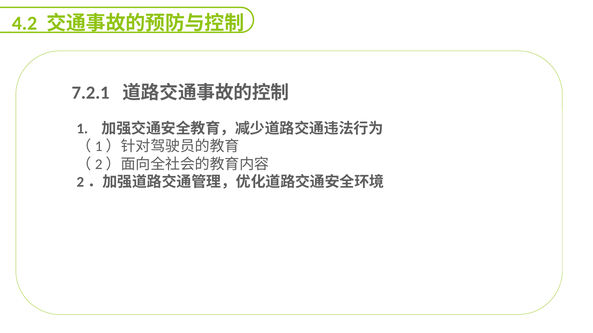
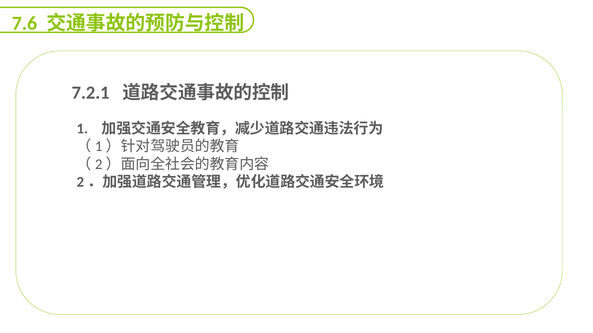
4.2: 4.2 -> 7.6 (25, 23)
